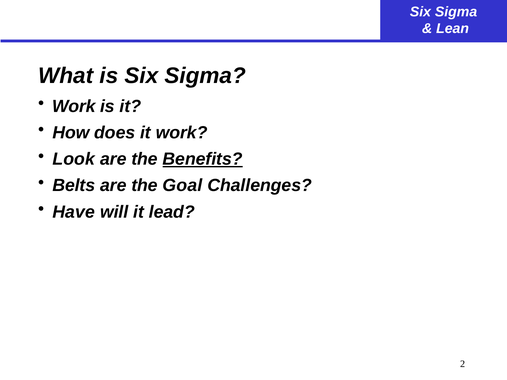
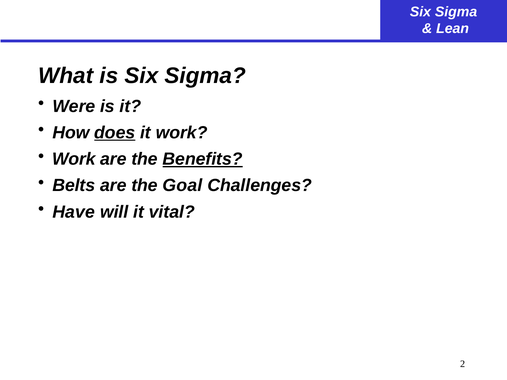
Work: Work -> Were (74, 106)
does underline: none -> present (115, 133)
Look: Look -> Work (74, 159)
lead: lead -> vital (172, 212)
